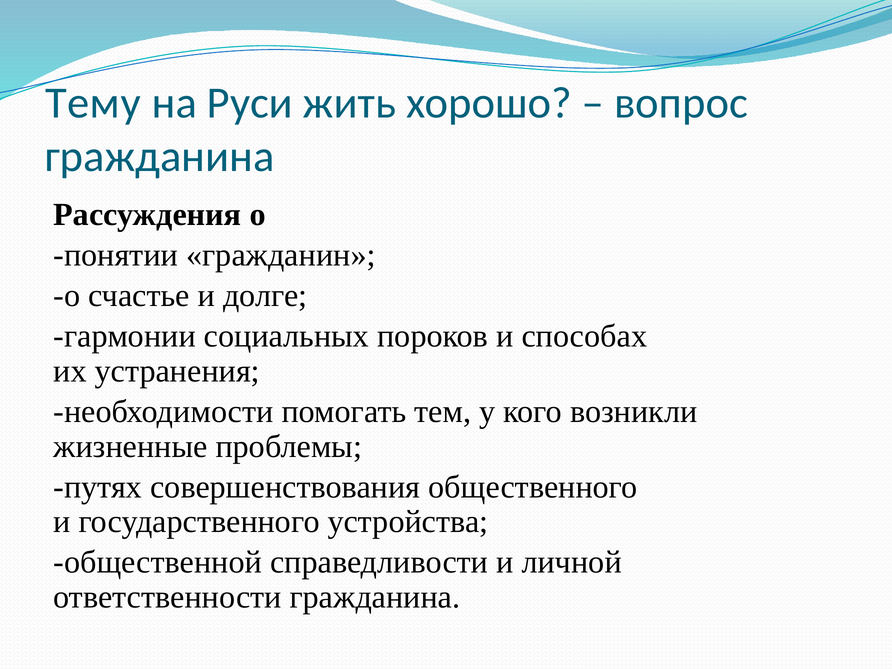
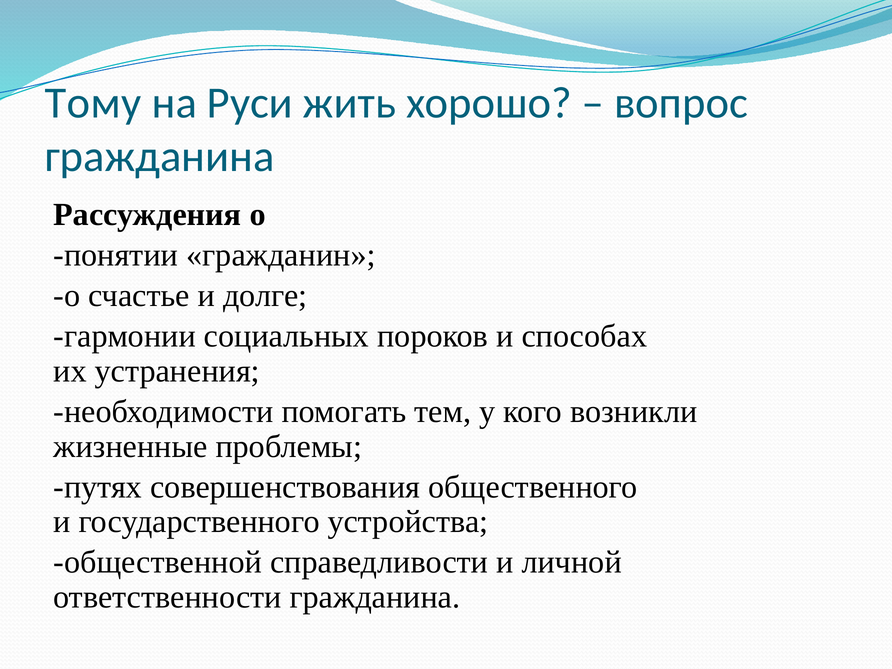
Тему: Тему -> Тому (93, 103)
